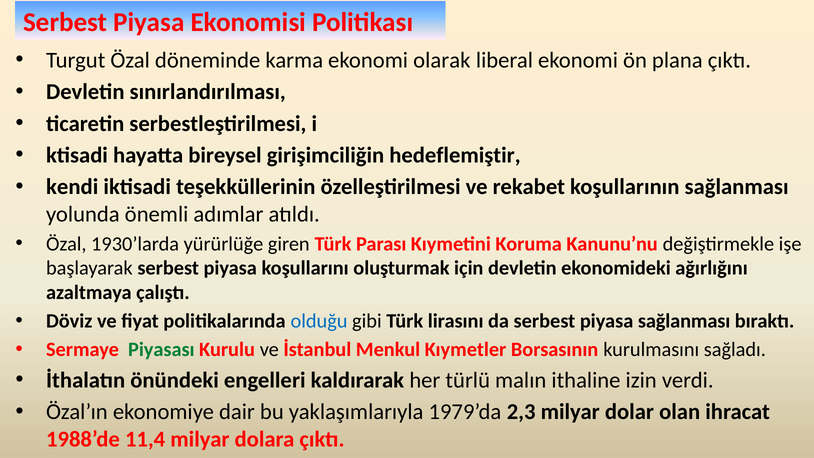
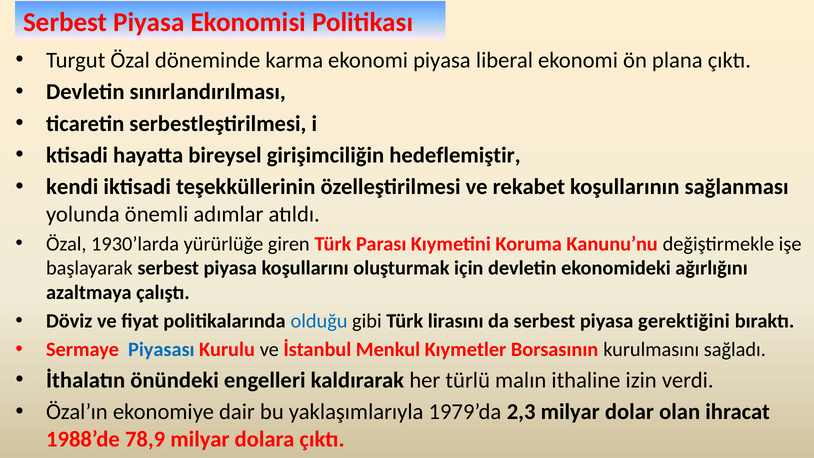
ekonomi olarak: olarak -> piyasa (442, 60)
piyasa sağlanması: sağlanması -> gerektiğini (684, 321)
Piyasası colour: green -> blue (161, 350)
11,4: 11,4 -> 78,9 (145, 439)
